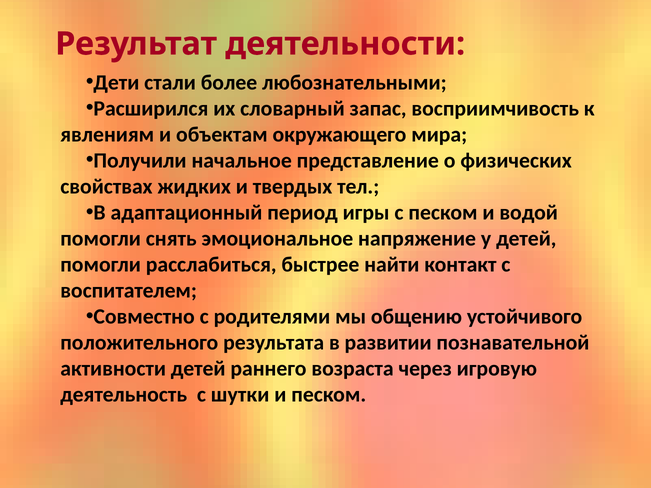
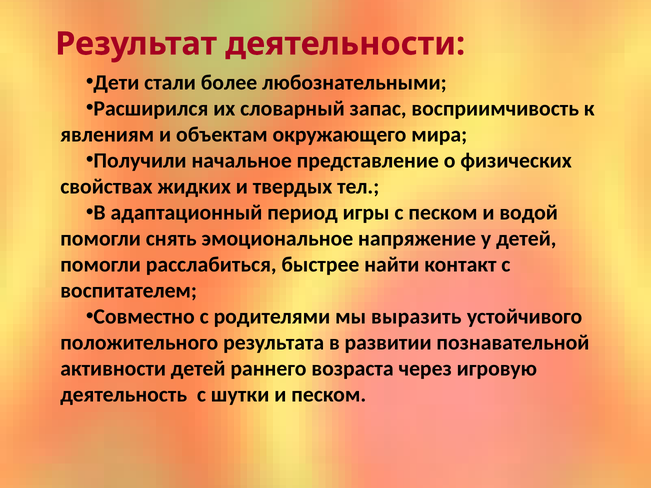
общению: общению -> выразить (416, 317)
